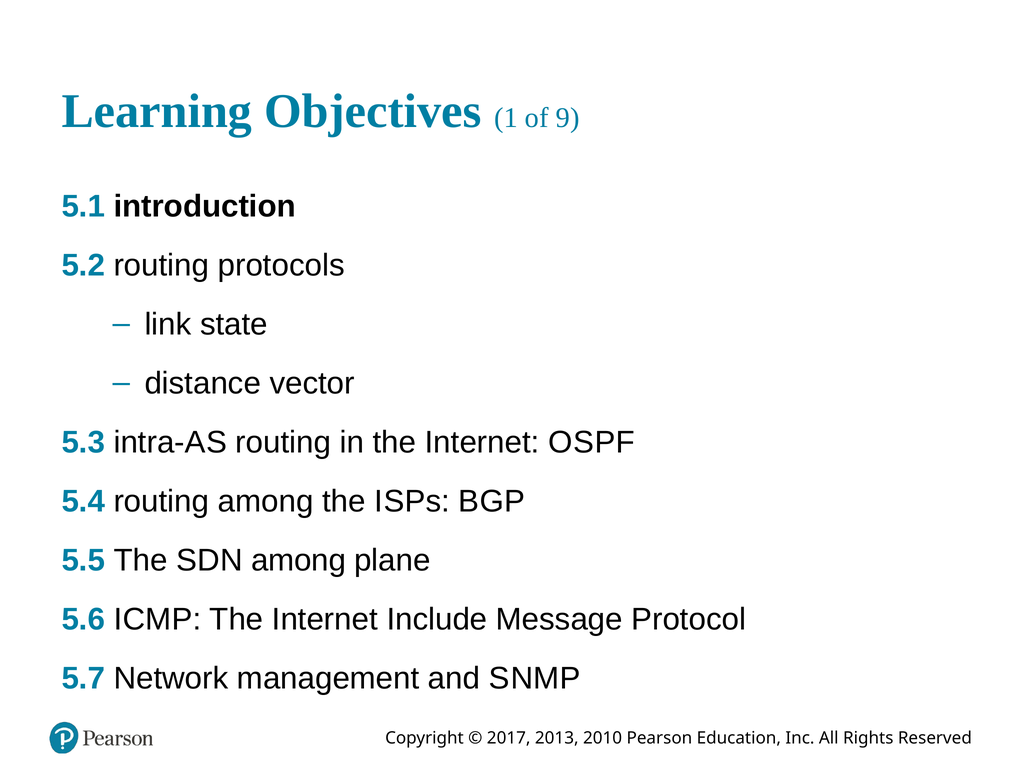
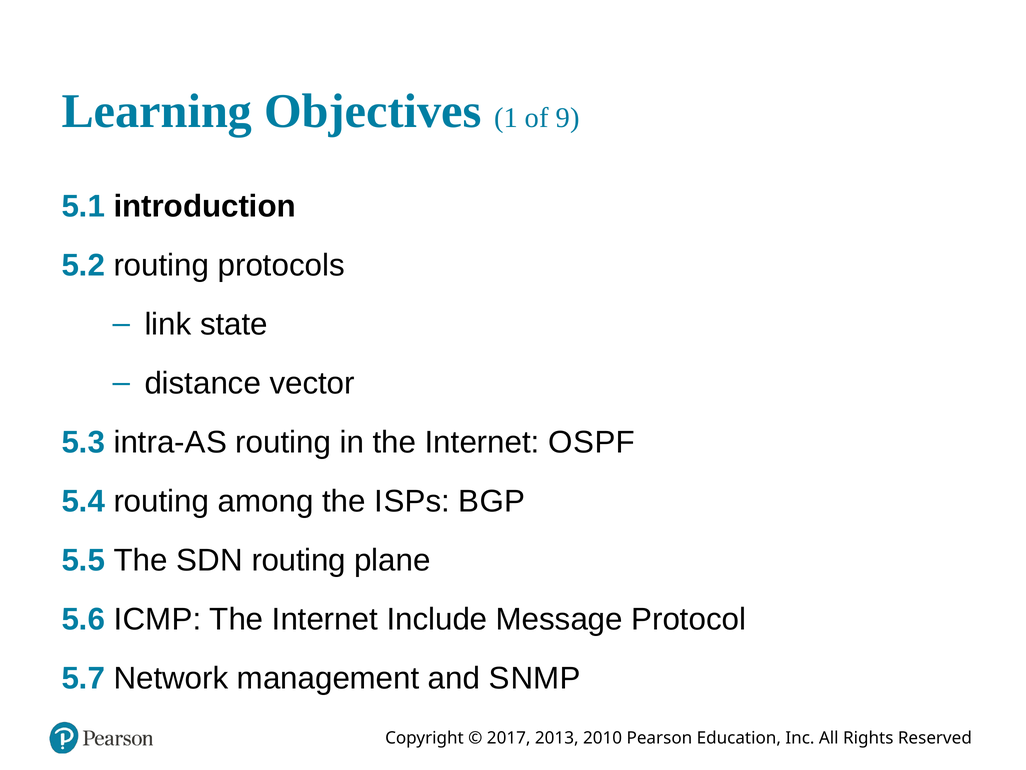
N among: among -> routing (299, 560)
